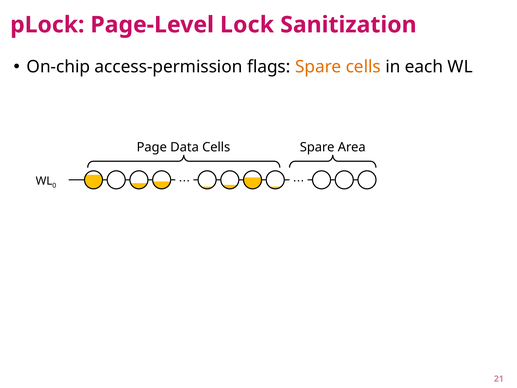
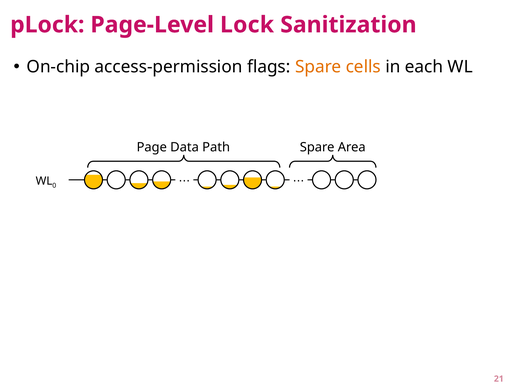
Data Cells: Cells -> Path (216, 147)
